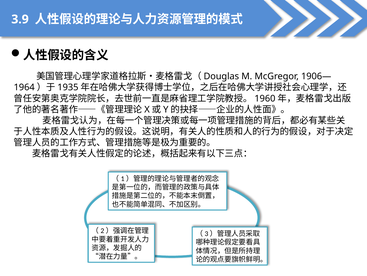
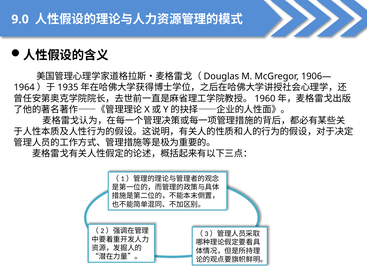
3.9: 3.9 -> 9.0 (20, 19)
